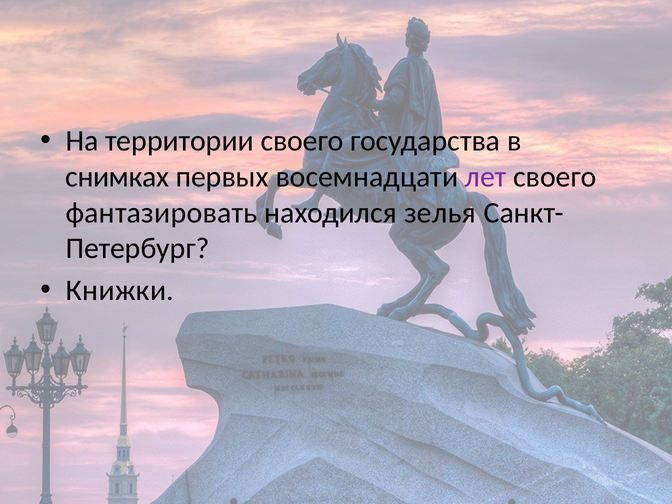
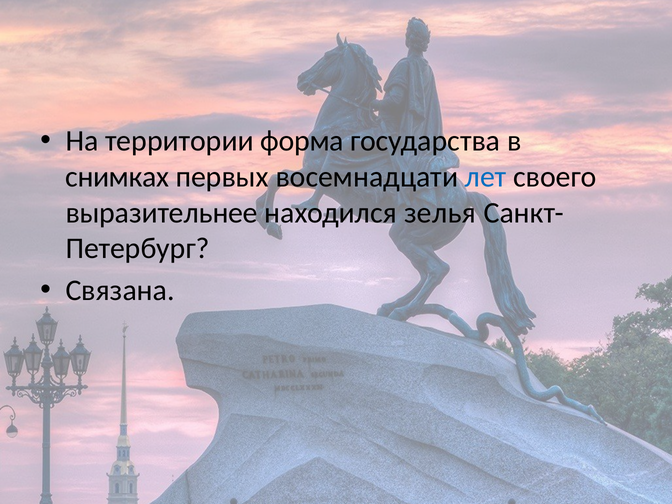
территории своего: своего -> форма (302, 141)
лет colour: purple -> blue (486, 177)
фантазировать: фантазировать -> выразительнее (162, 213)
Книжки: Книжки -> Связана (120, 290)
